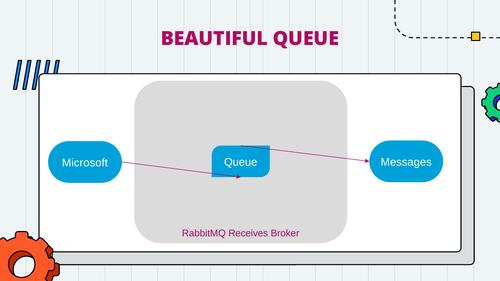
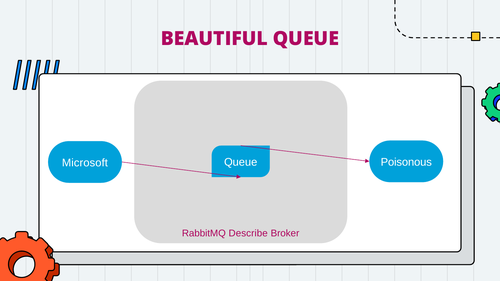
Messages: Messages -> Poisonous (406, 162)
Receives: Receives -> Describe (248, 234)
